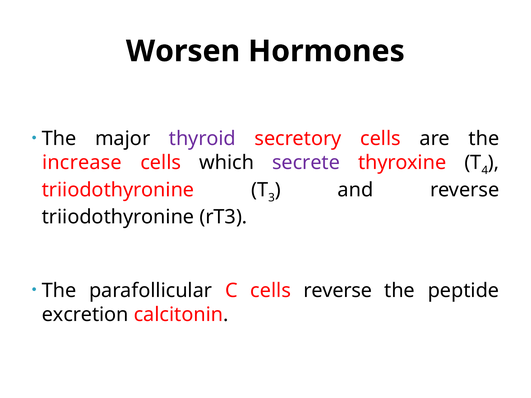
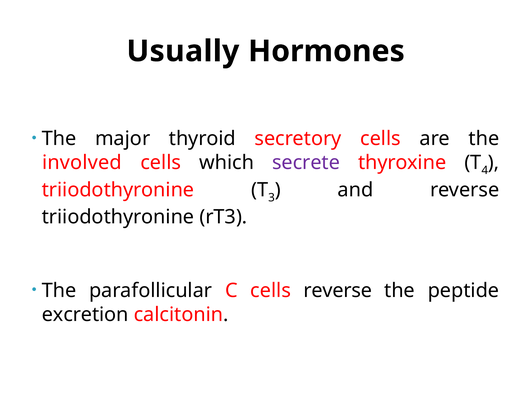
Worsen: Worsen -> Usually (183, 51)
thyroid colour: purple -> black (202, 139)
increase: increase -> involved (82, 163)
